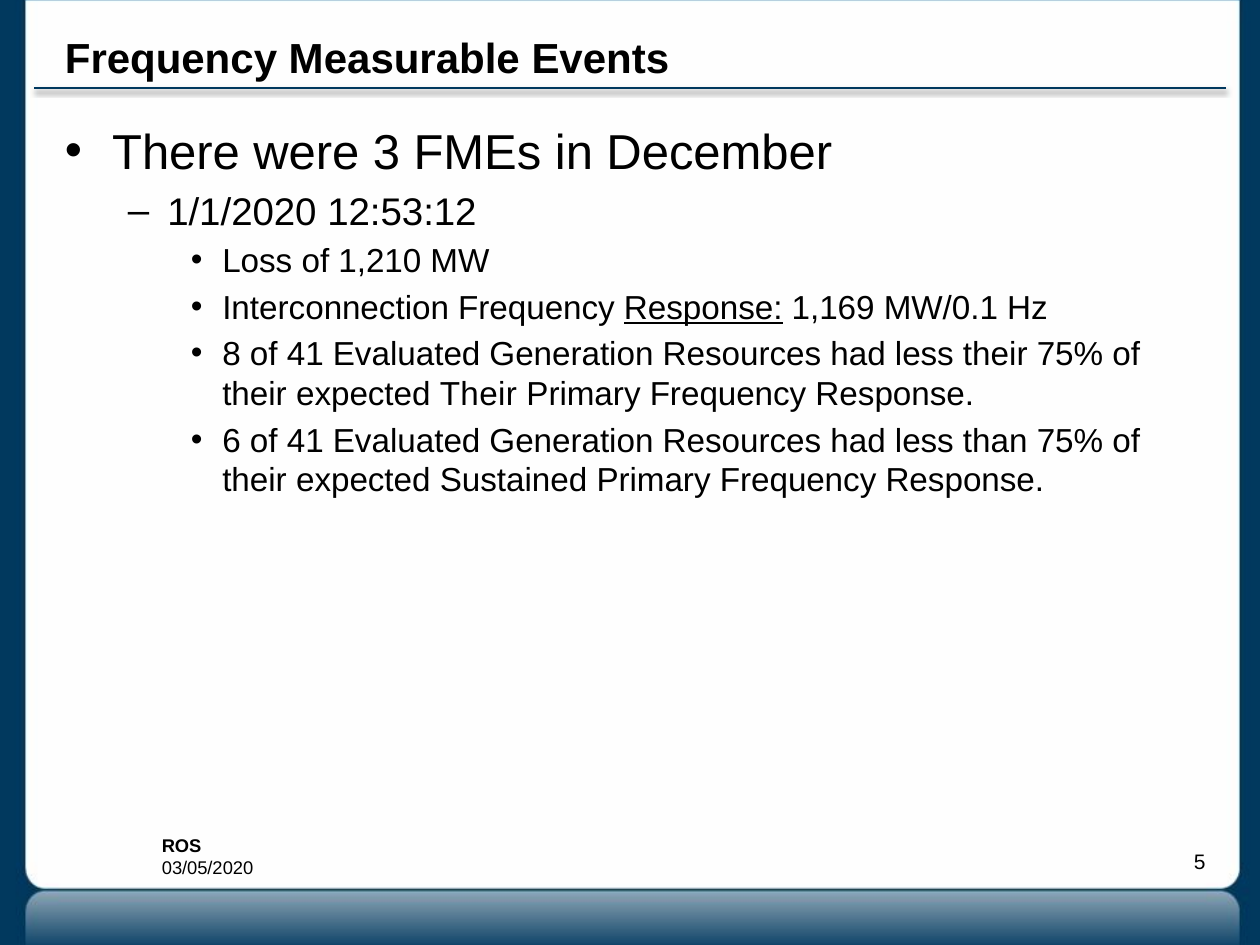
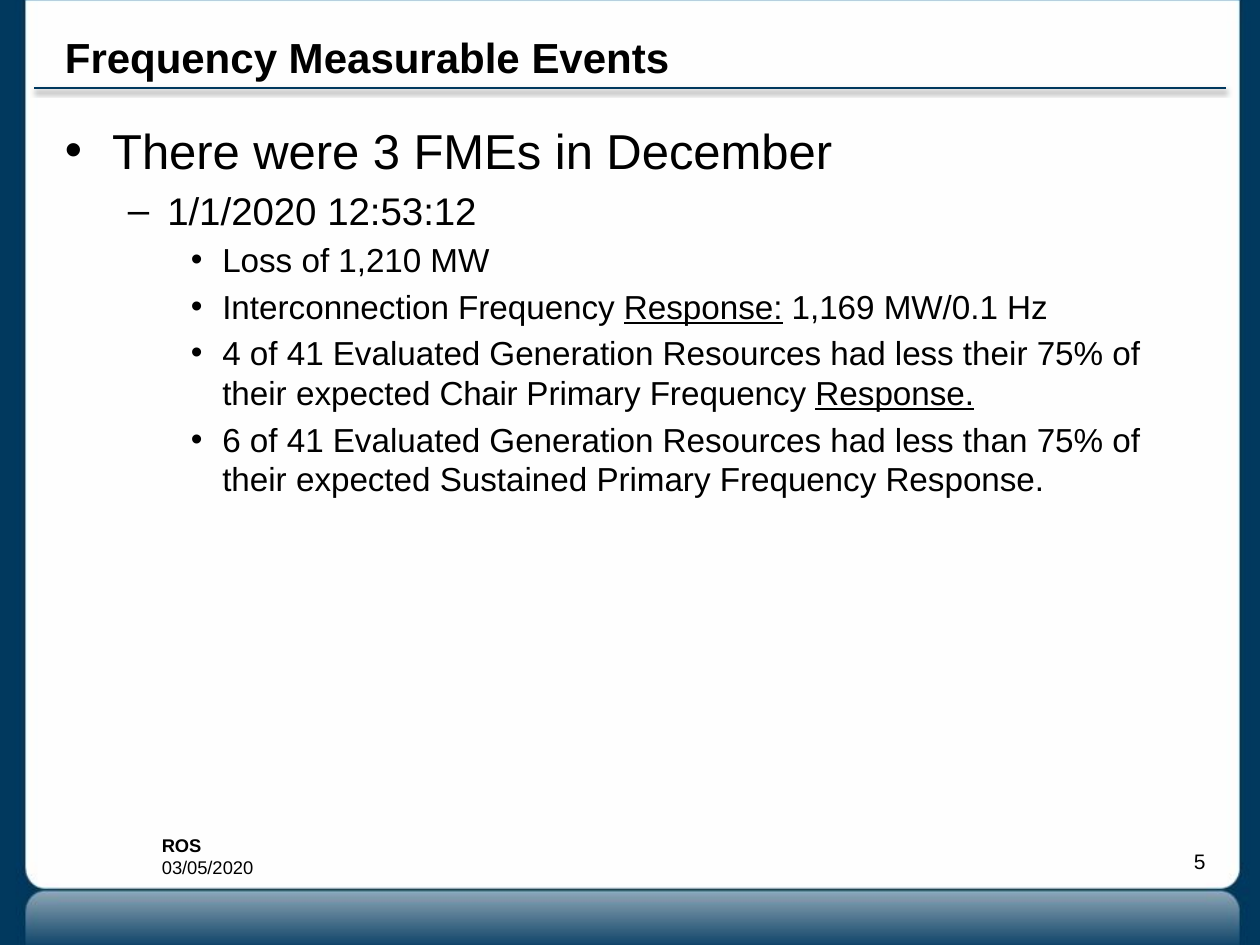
8: 8 -> 4 (232, 355)
expected Their: Their -> Chair (479, 395)
Response underline: none -> present (895, 395)
